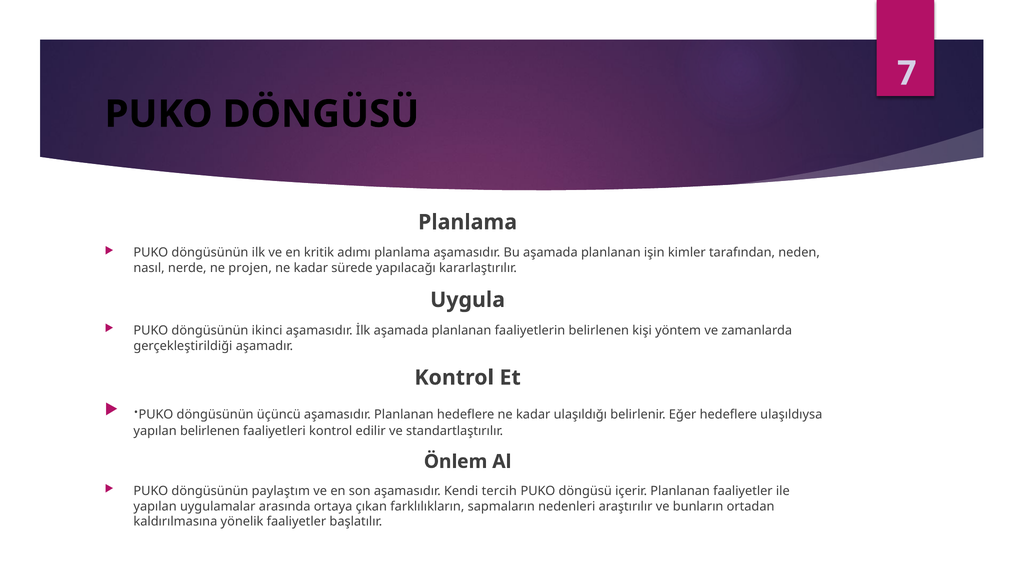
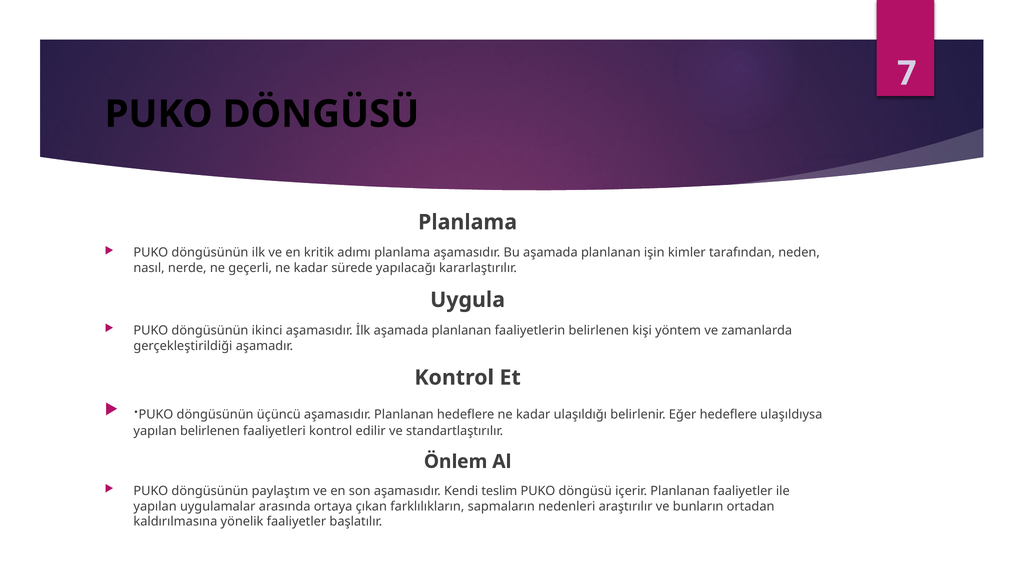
projen: projen -> geçerli (250, 268)
tercih: tercih -> teslim (499, 491)
